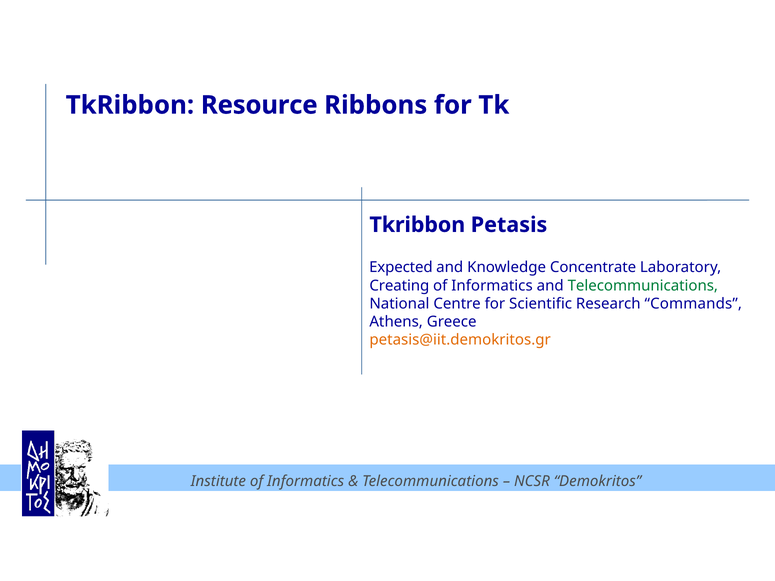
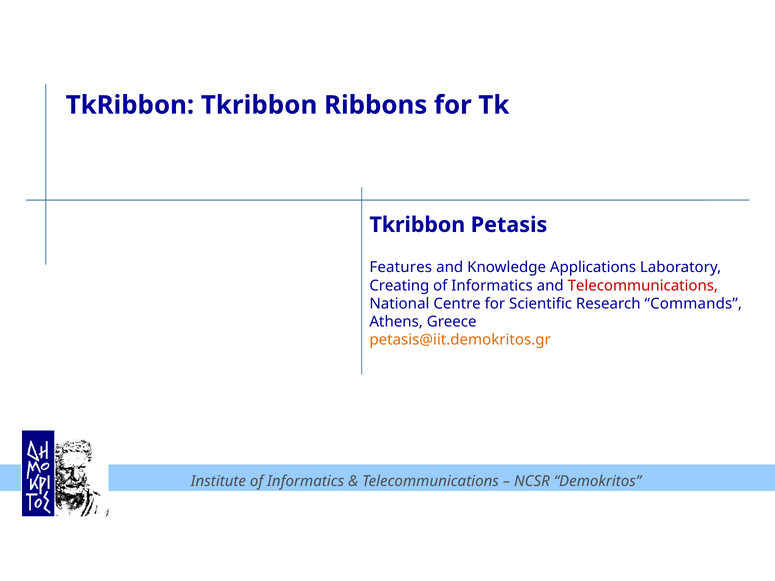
TkRibbon Resource: Resource -> Tkribbon (259, 105)
Expected: Expected -> Features (401, 268)
Concentrate: Concentrate -> Applications (593, 268)
Telecommunications colour: green -> red (643, 286)
